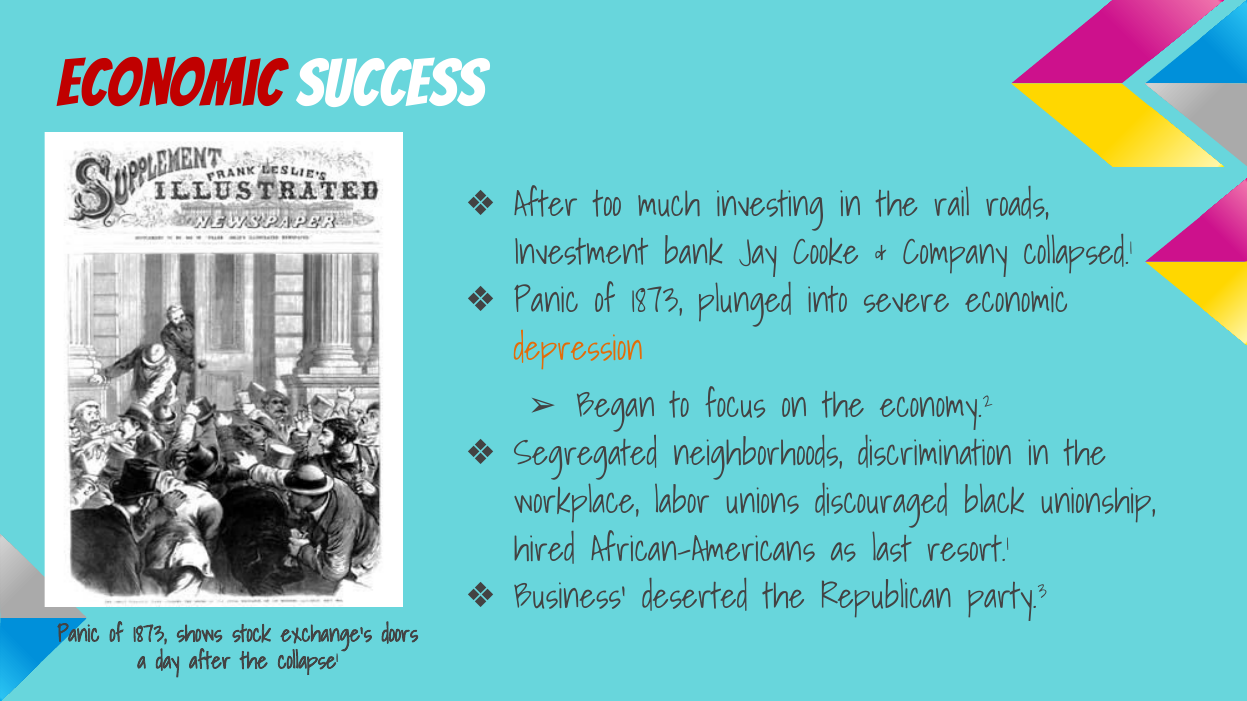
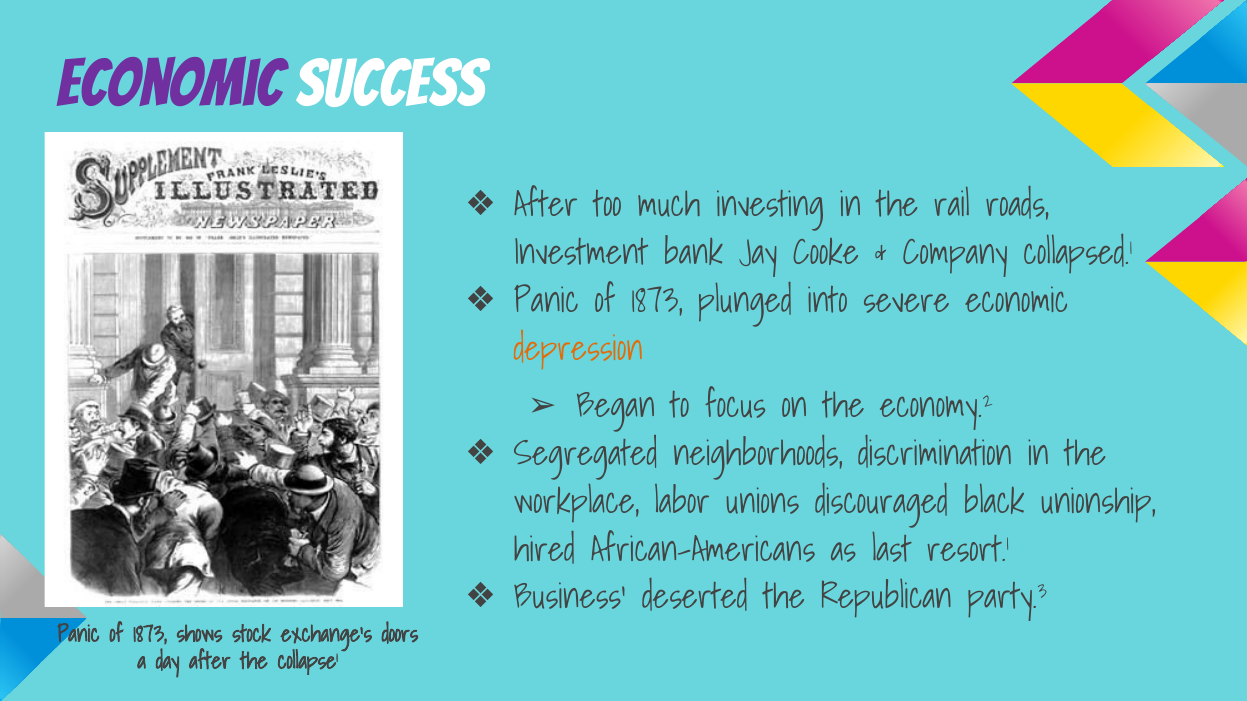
Economic colour: red -> purple (170, 85)
